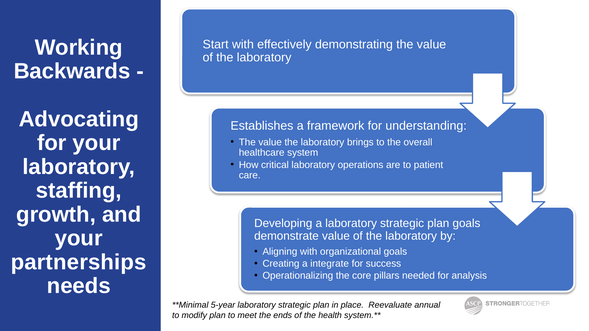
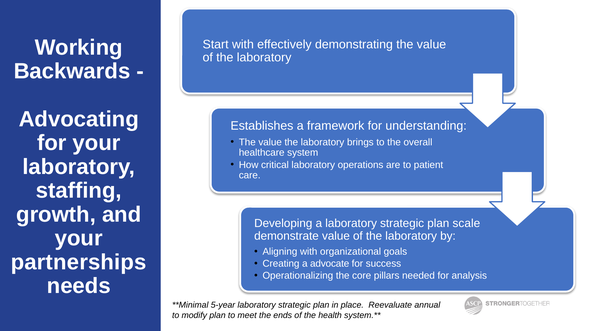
plan goals: goals -> scale (466, 224)
integrate: integrate -> advocate (330, 264)
